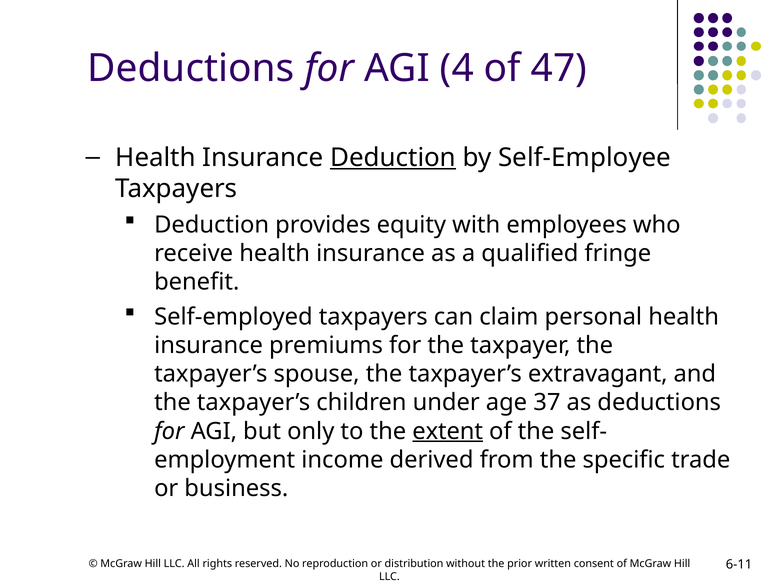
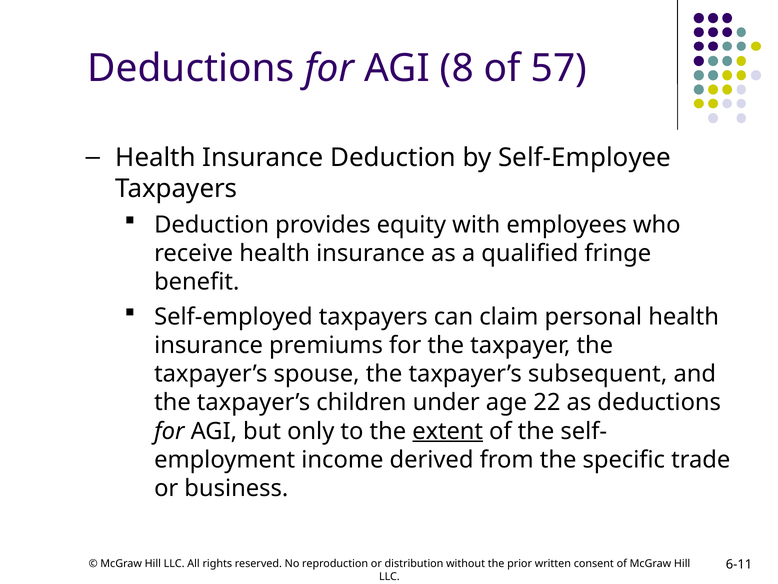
4: 4 -> 8 (457, 68)
47: 47 -> 57 (559, 68)
Deduction underline: present -> none (393, 157)
extravagant: extravagant -> subsequent (598, 374)
37: 37 -> 22 (547, 402)
